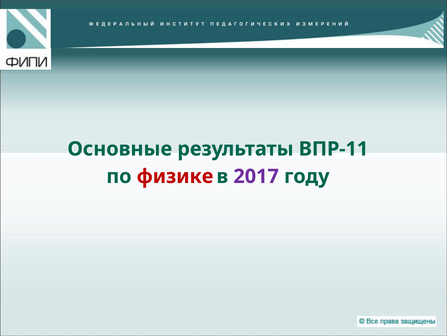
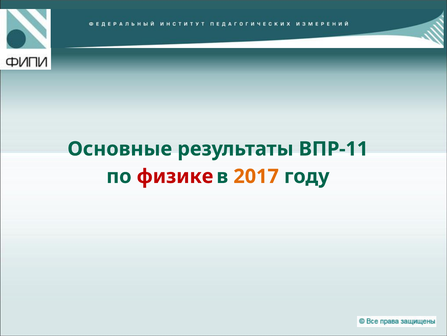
2017 colour: purple -> orange (256, 176)
